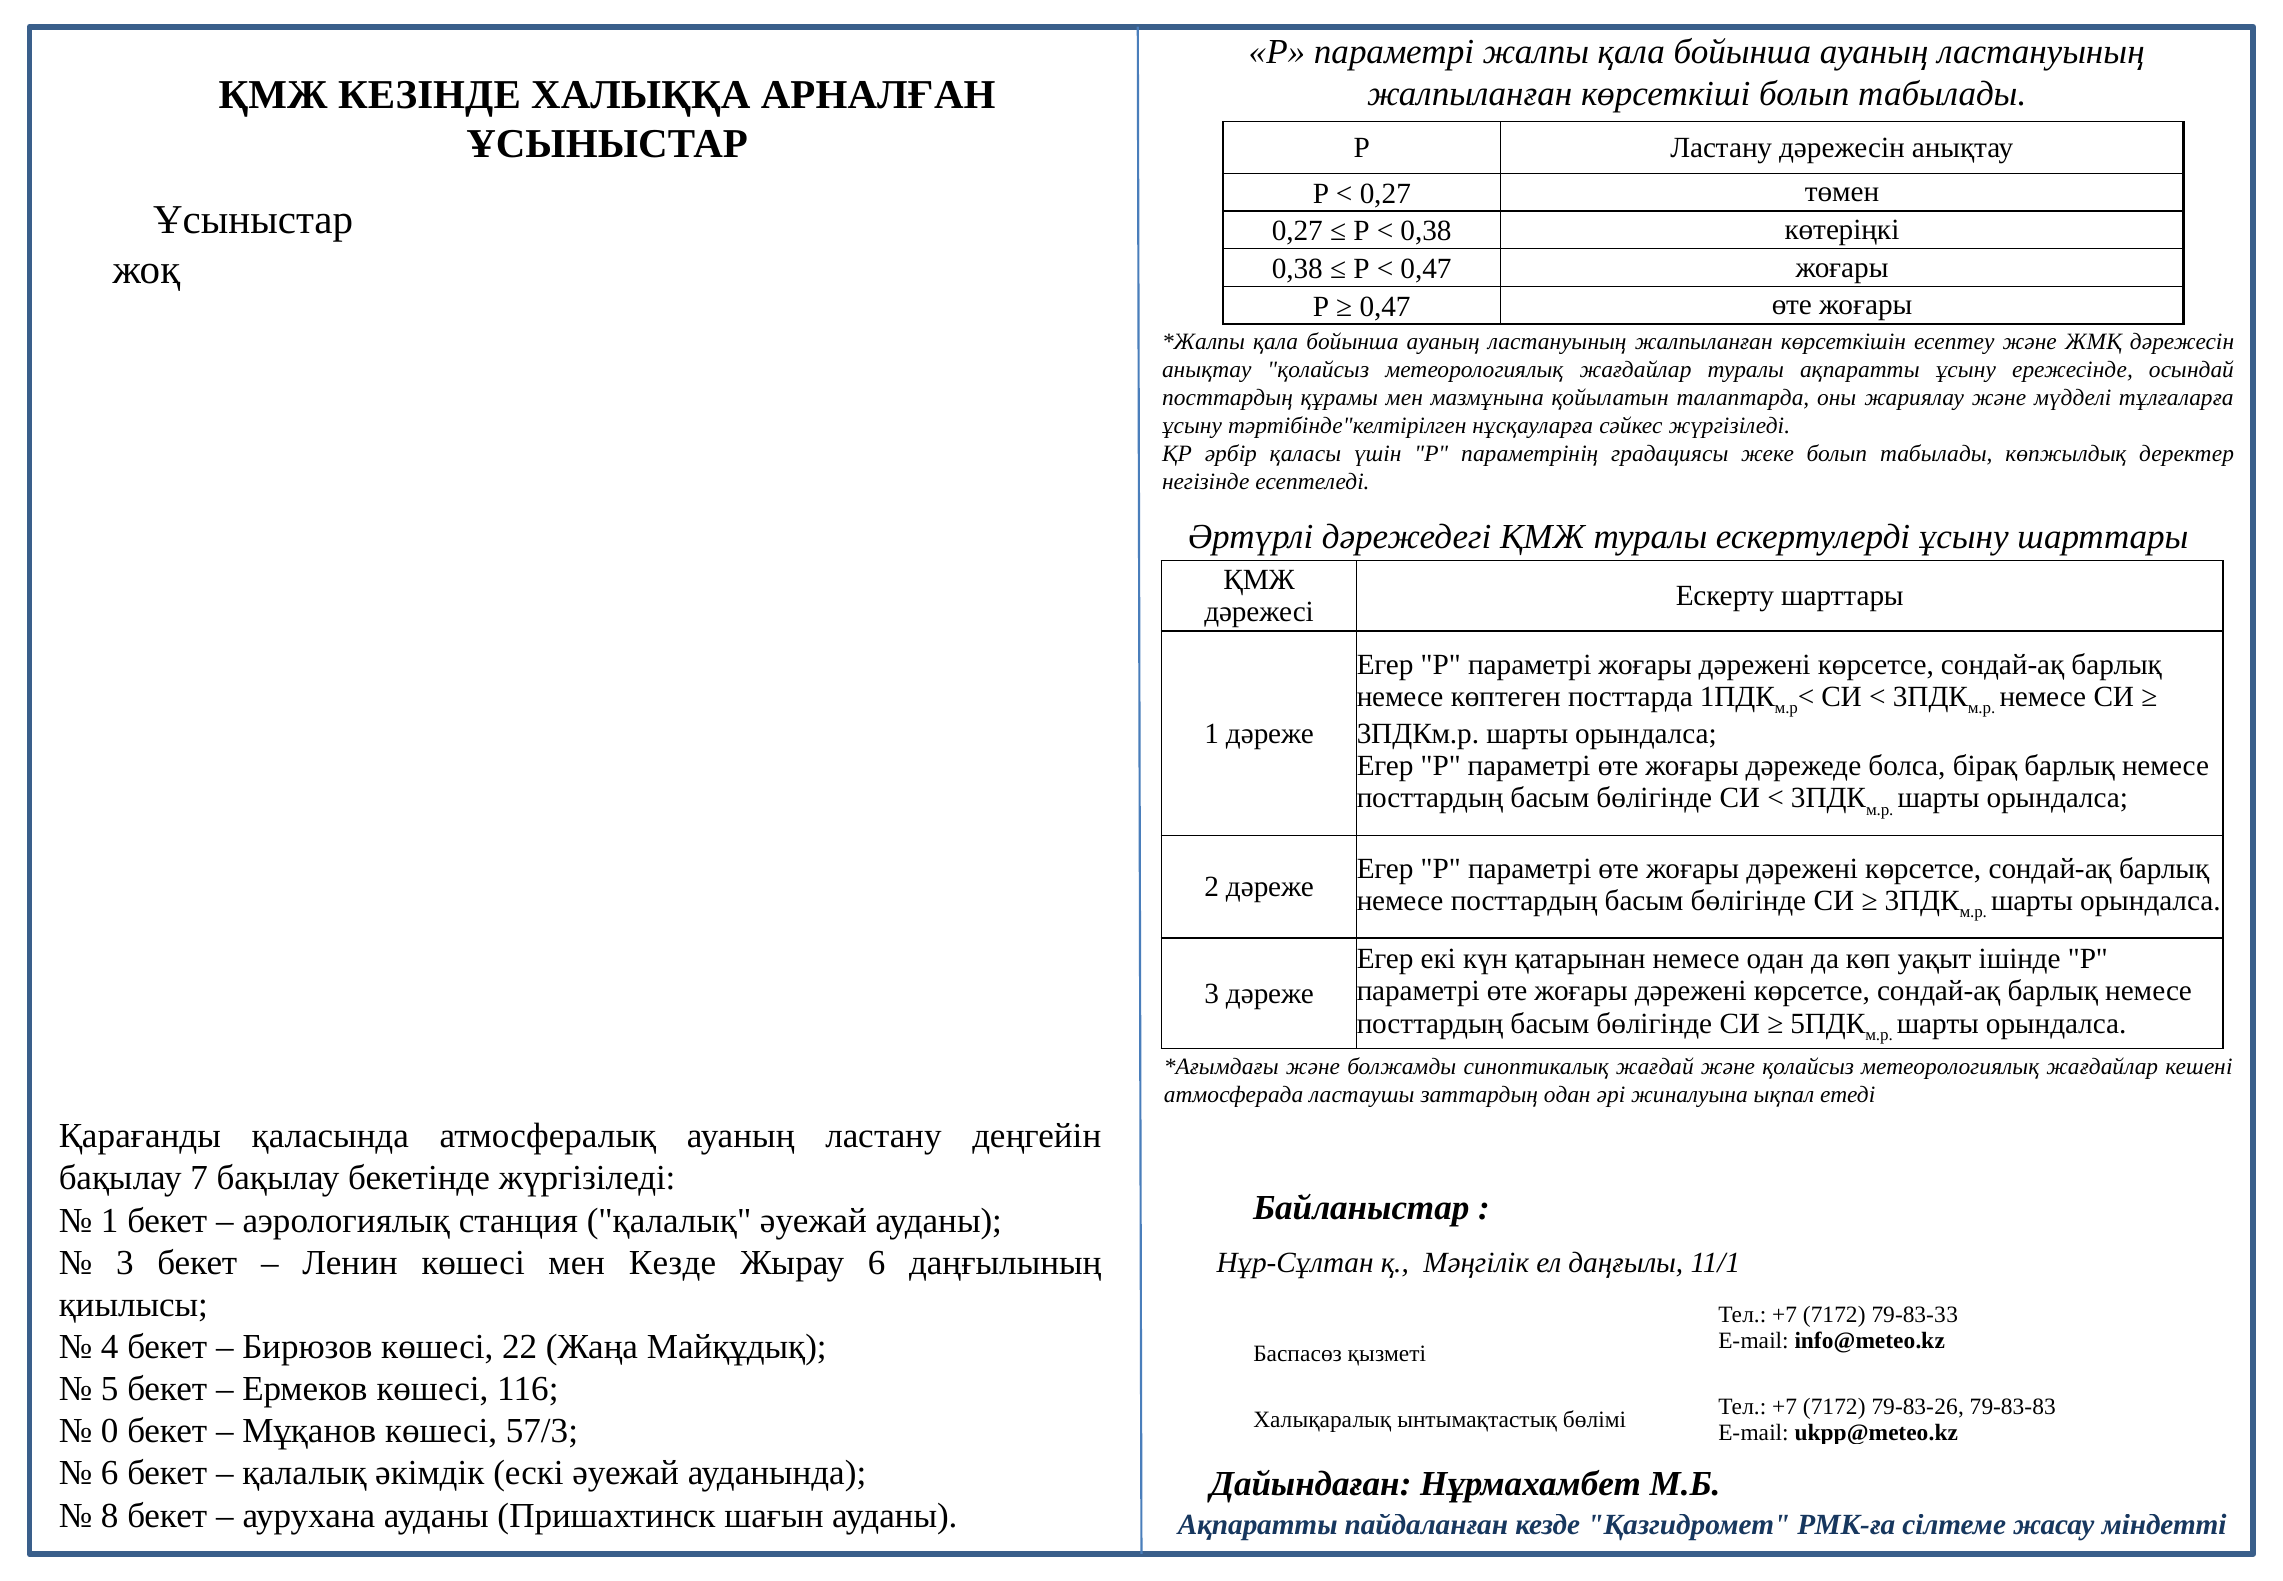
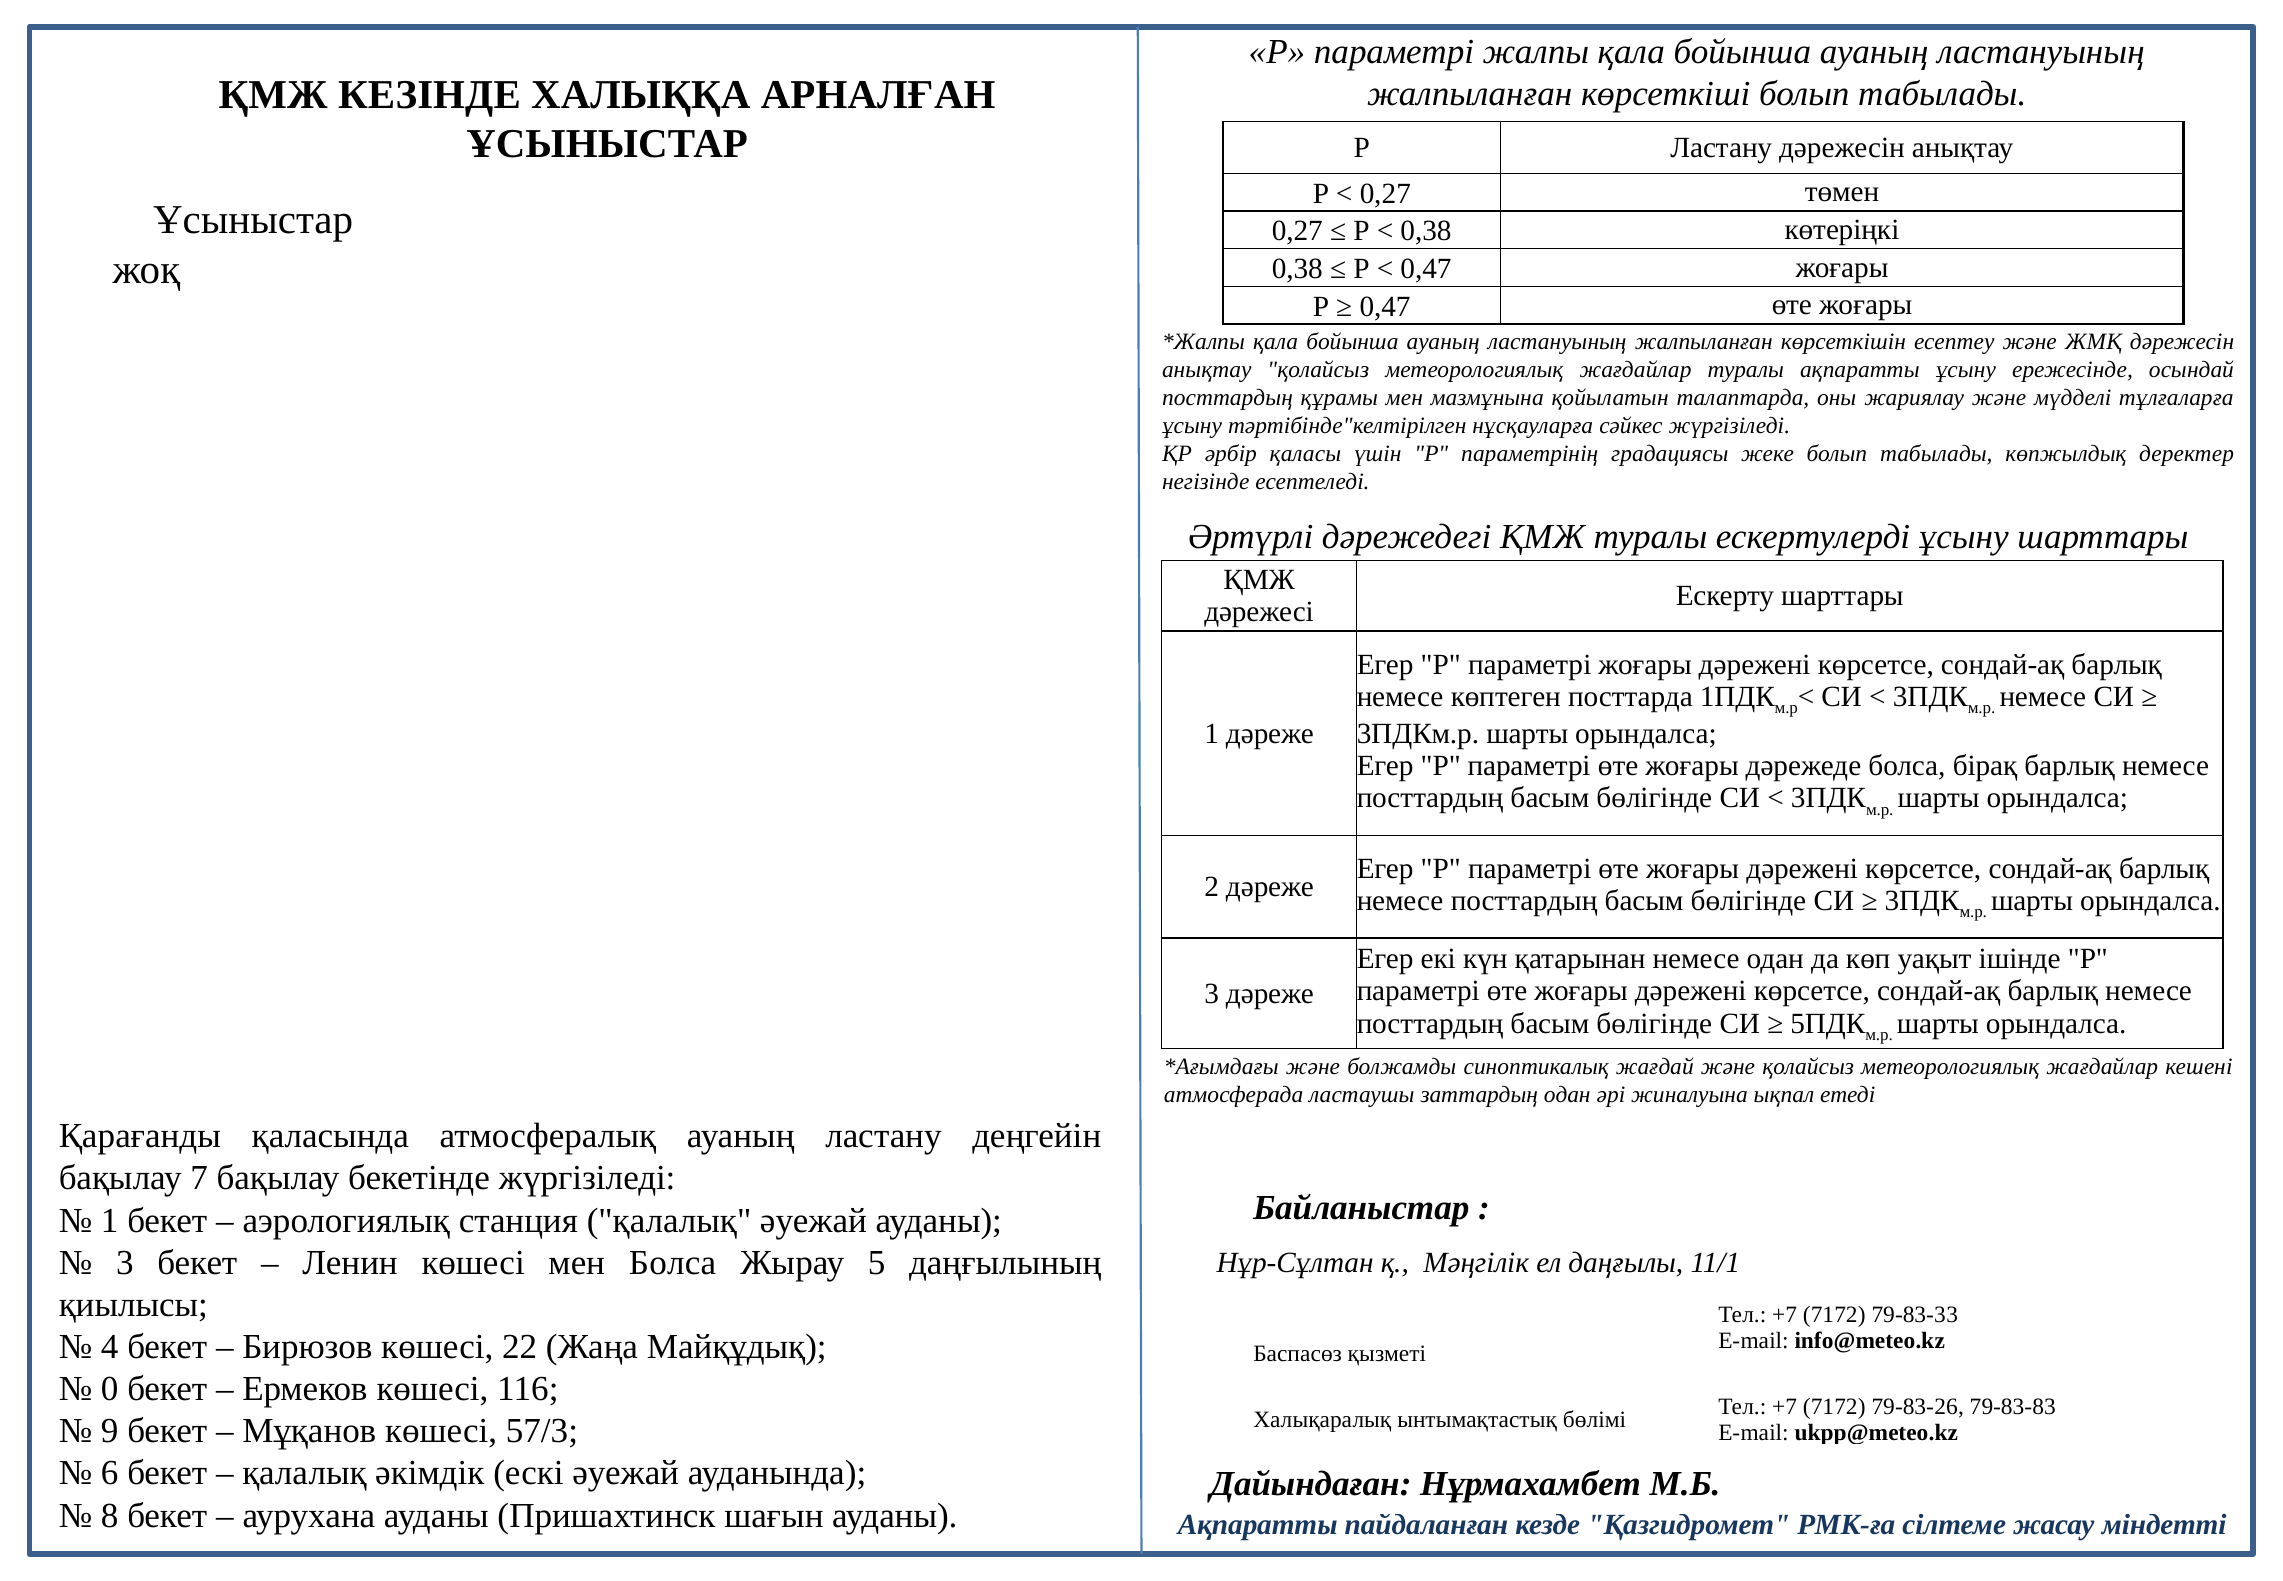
мен Кезде: Кезде -> Болса (673, 1262)
Жырау 6: 6 -> 5 (877, 1262)
5: 5 -> 0 (110, 1389)
0: 0 -> 9 (110, 1431)
